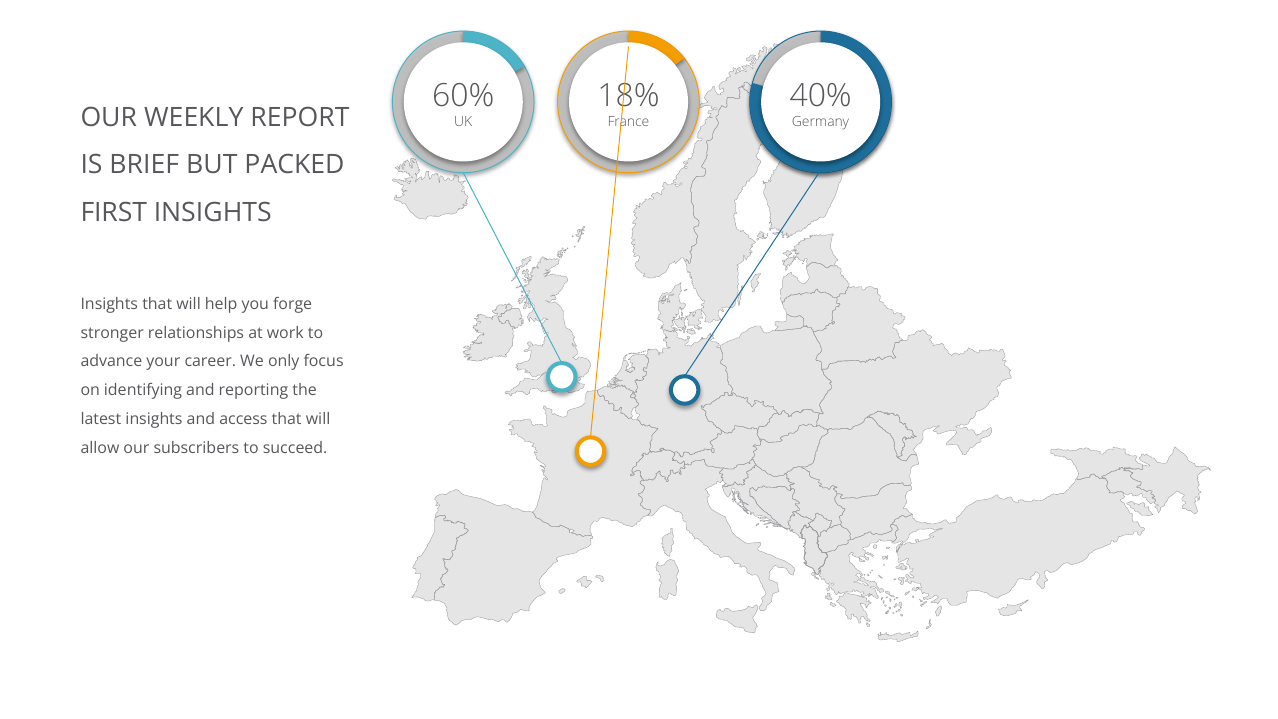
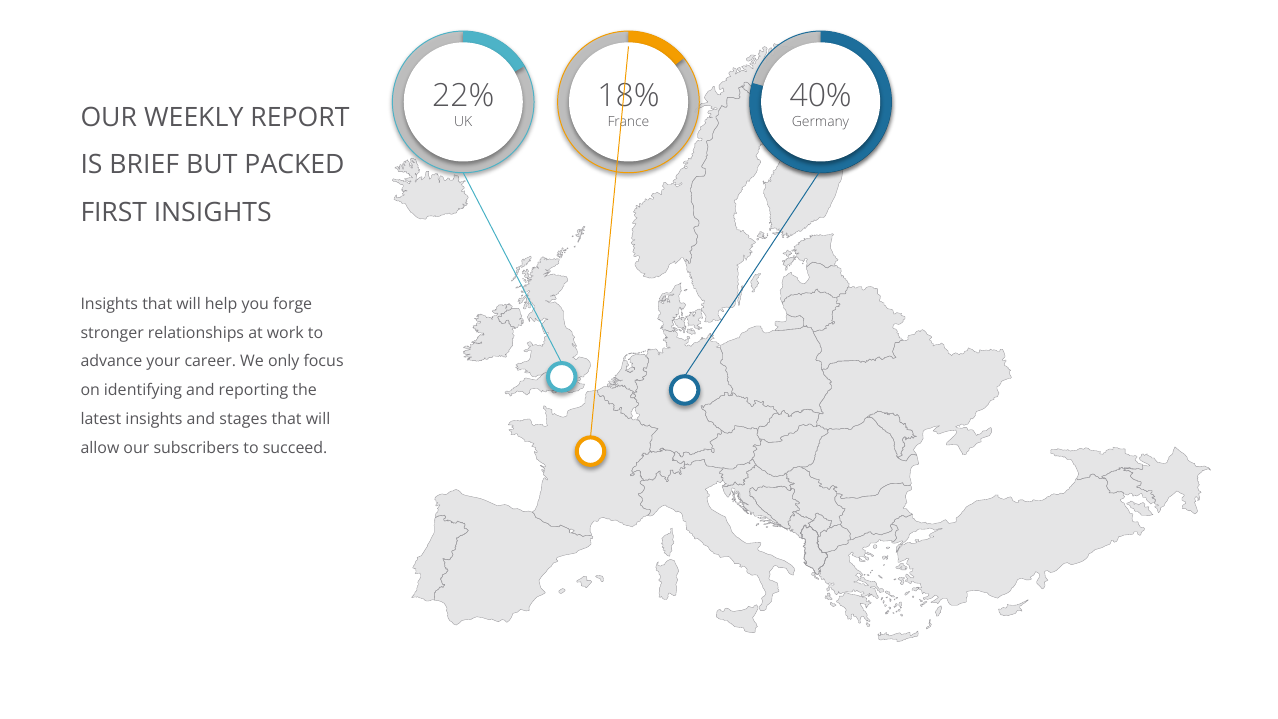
60%: 60% -> 22% (463, 96)
access: access -> stages (243, 419)
